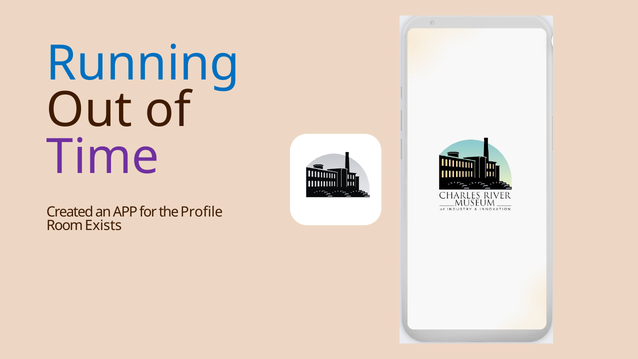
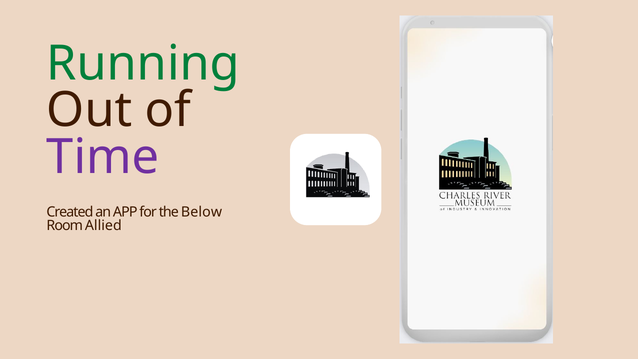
Running colour: blue -> green (143, 63)
Profile: Profile -> Below (201, 212)
Exists: Exists -> Allied (103, 226)
